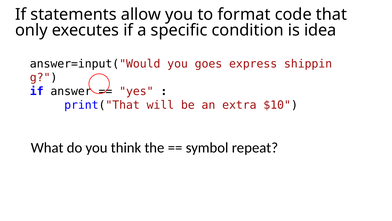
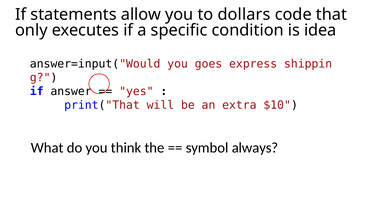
format: format -> dollars (244, 14)
repeat: repeat -> always (255, 147)
